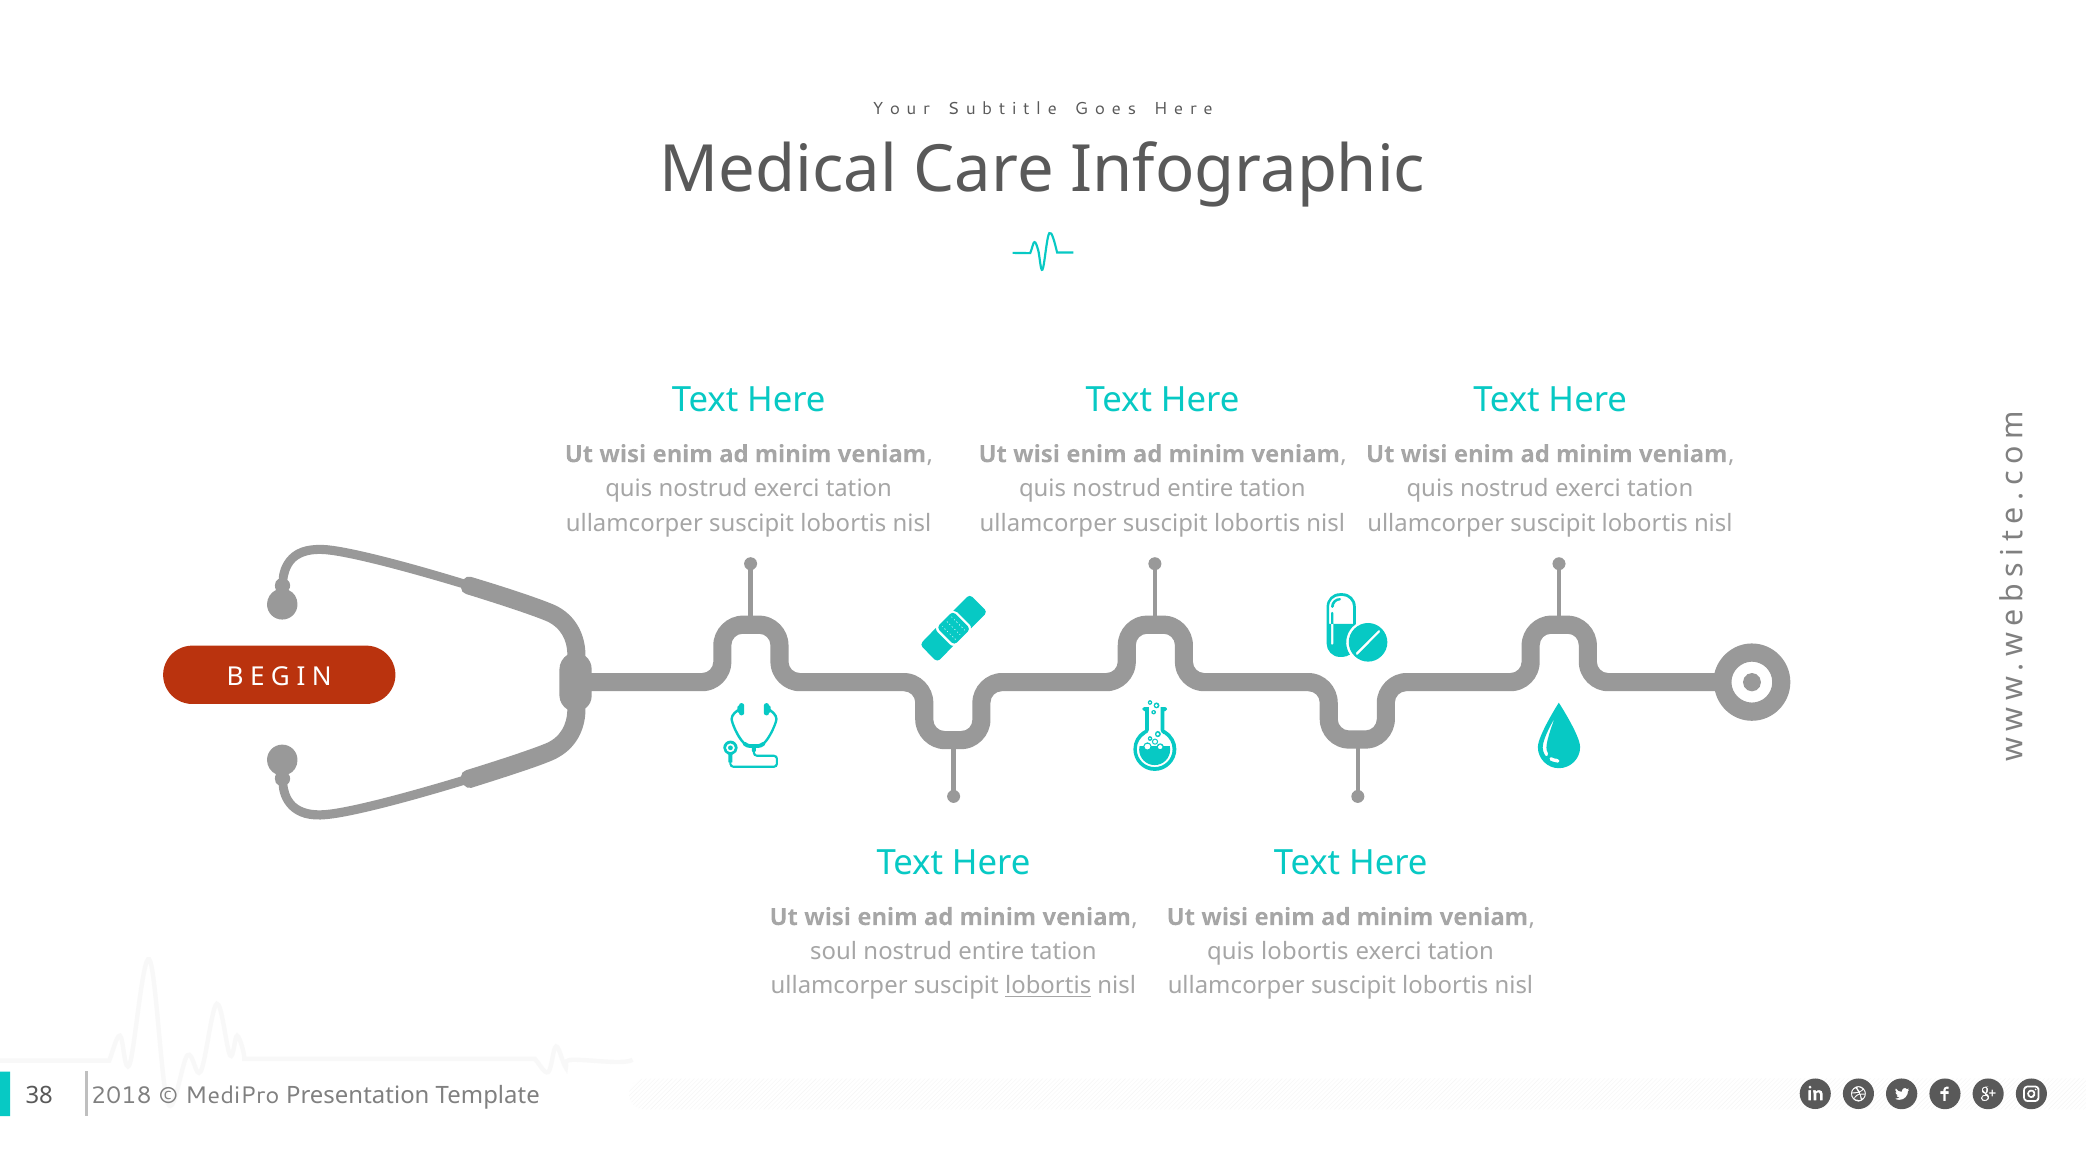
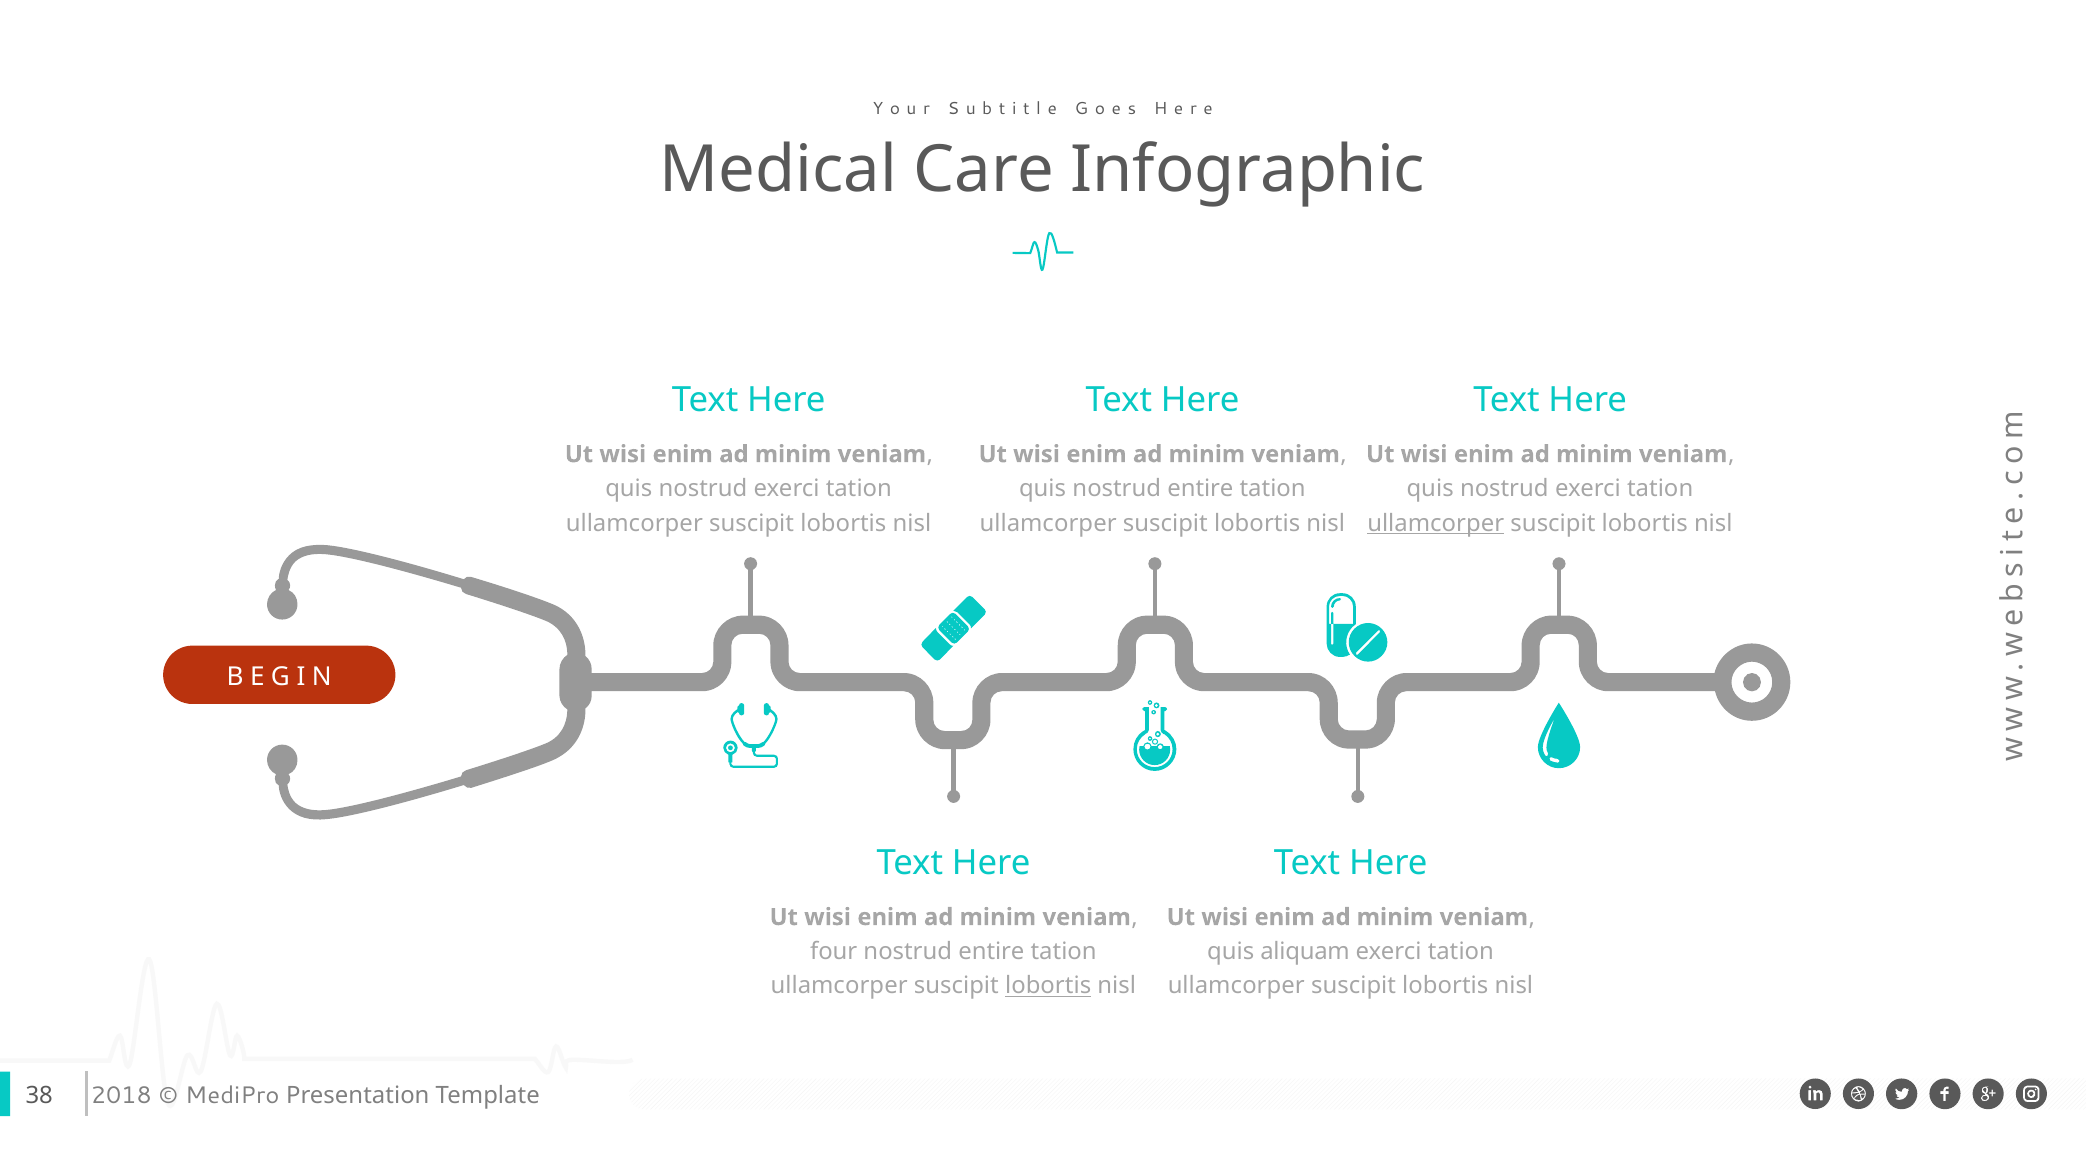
ullamcorper underline: none -> present (1436, 523)
soul: soul -> four (834, 952)
quis lobortis: lobortis -> aliquam (1305, 952)
